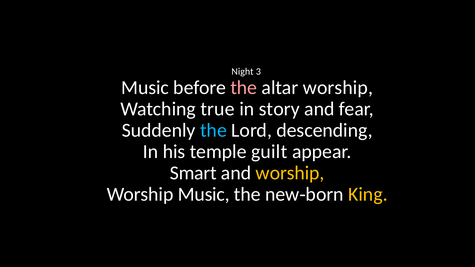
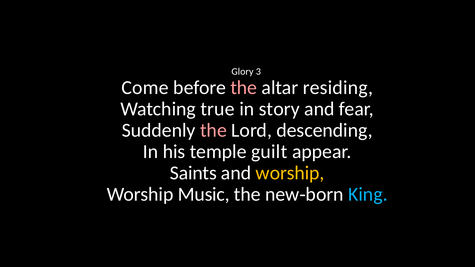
Night: Night -> Glory (242, 72)
Music: Music -> Come (145, 88)
altar worship: worship -> residing (338, 88)
the colour: light blue -> pink (213, 130)
Smart: Smart -> Saints (193, 173)
King colour: yellow -> light blue (368, 195)
